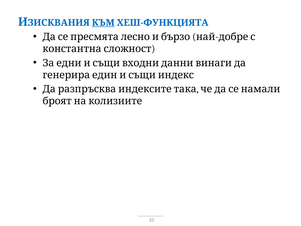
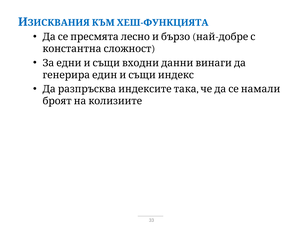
КЪМ underline: present -> none (103, 23)
